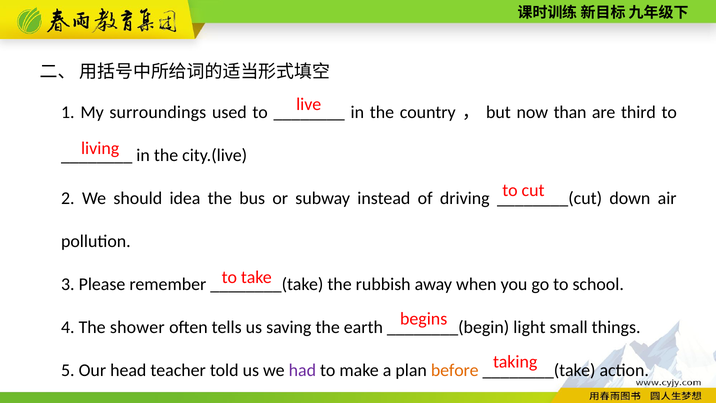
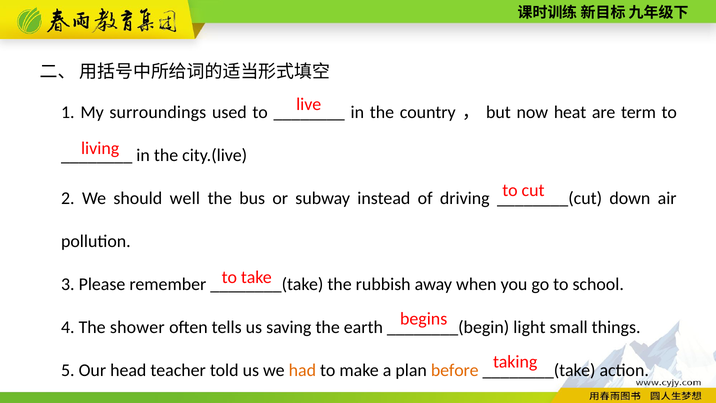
than: than -> heat (570, 112)
third: third -> term (639, 112)
idea: idea -> well (185, 198)
had colour: purple -> orange (302, 370)
